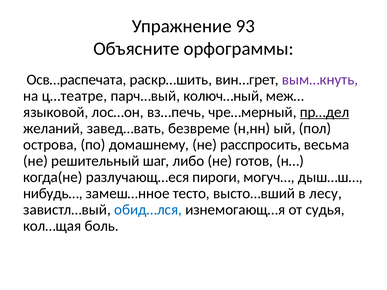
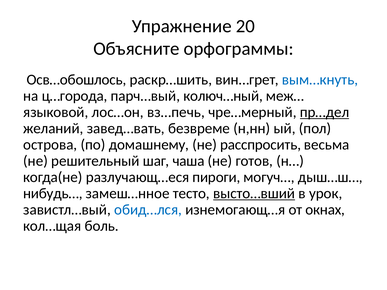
93: 93 -> 20 (245, 26)
Осв…распечата: Осв…распечата -> Осв…обошлось (76, 80)
вым…кнуть colour: purple -> blue (320, 80)
ц…театре: ц…театре -> ц…города (75, 96)
либо: либо -> чаша (189, 161)
высто…вший underline: none -> present (254, 194)
лесу: лесу -> урок (326, 194)
судья: судья -> окнах (325, 210)
